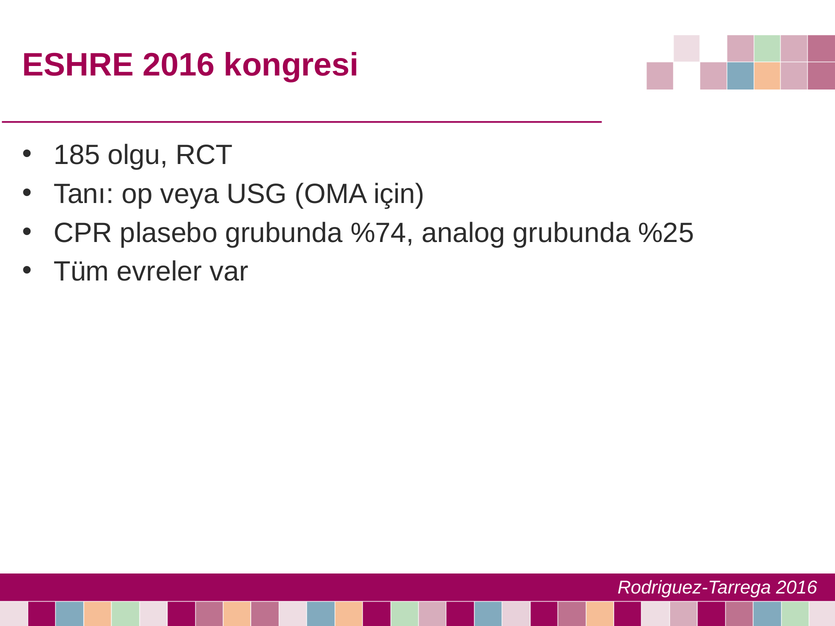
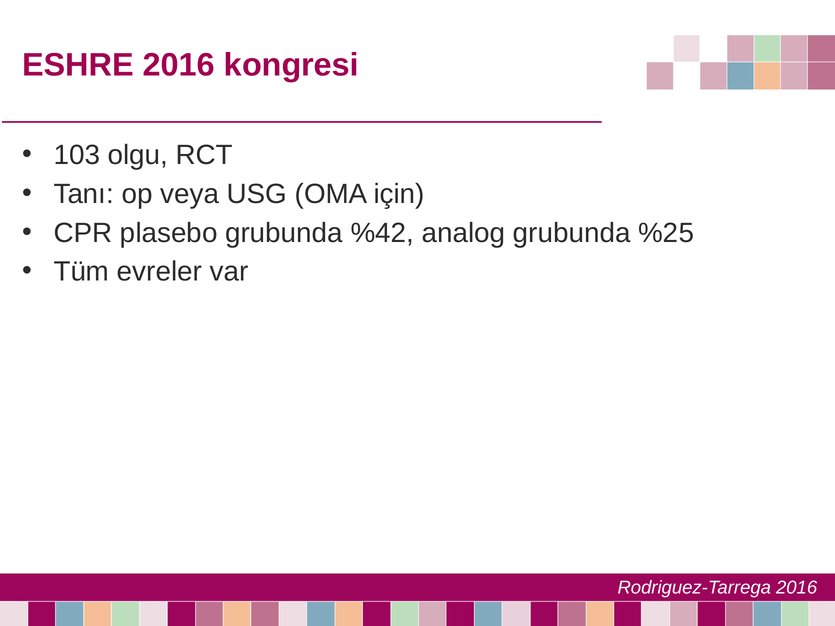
185: 185 -> 103 (77, 155)
%74: %74 -> %42 (382, 233)
